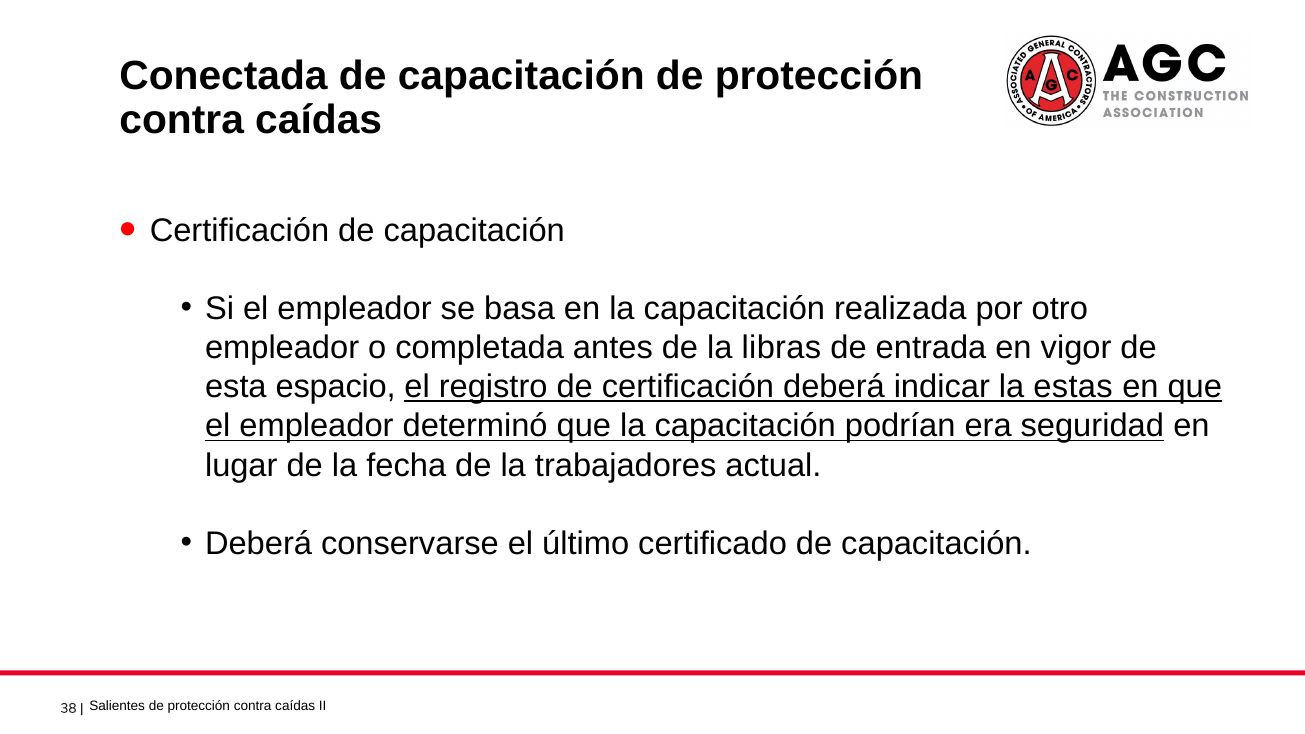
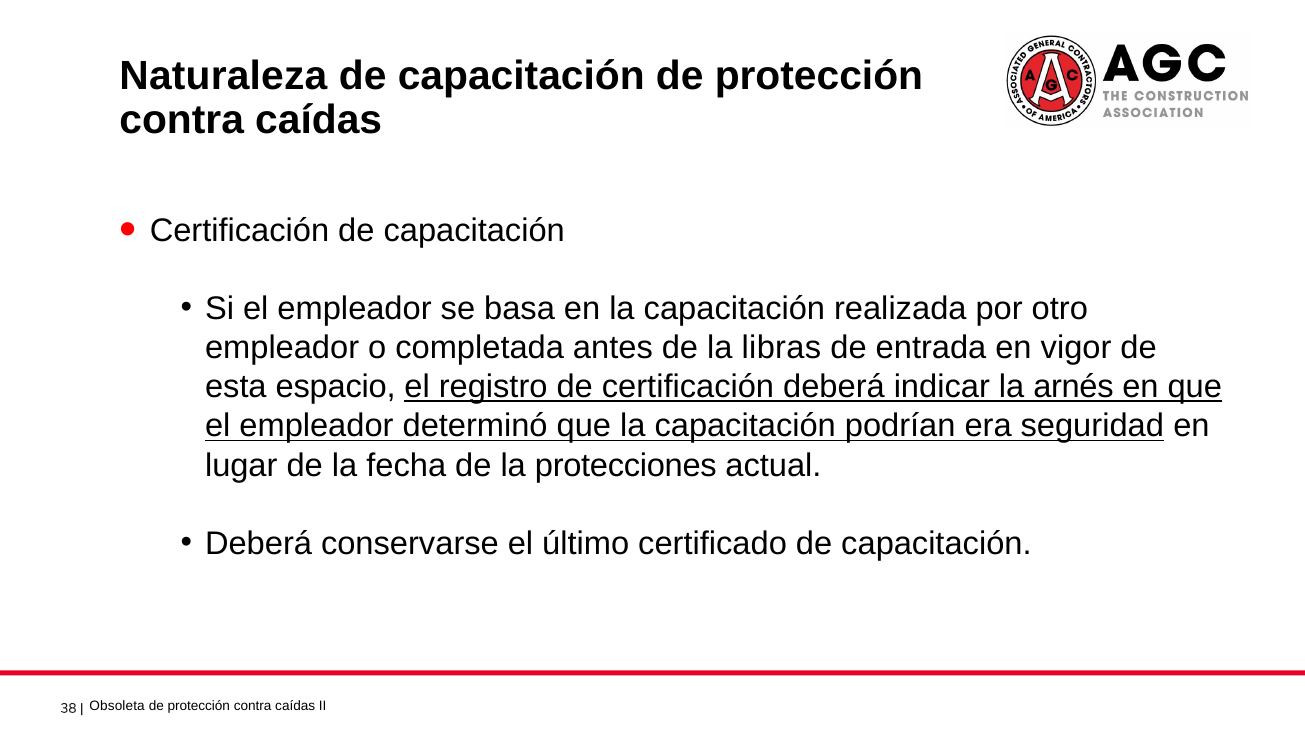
Conectada: Conectada -> Naturaleza (223, 76)
estas: estas -> arnés (1073, 387)
trabajadores: trabajadores -> protecciones (626, 465)
Salientes: Salientes -> Obsoleta (117, 706)
